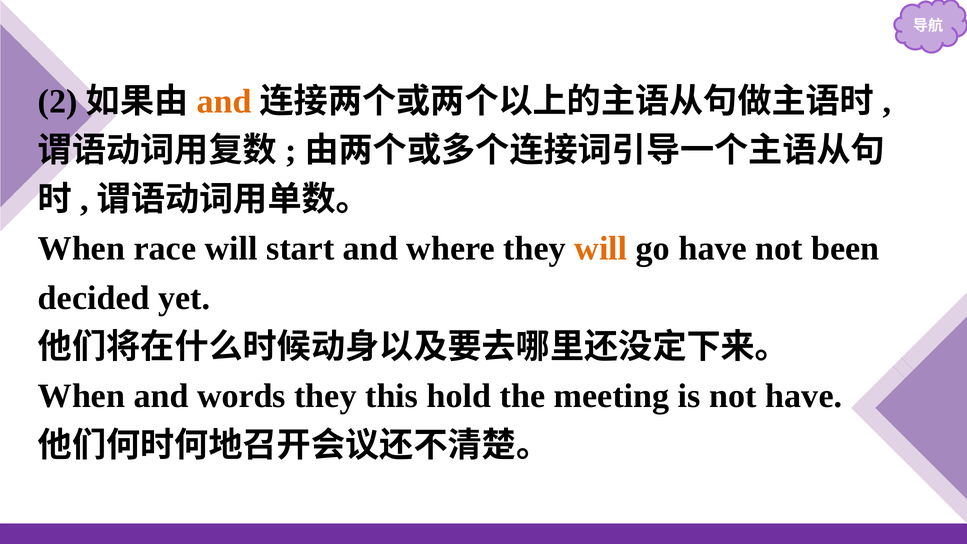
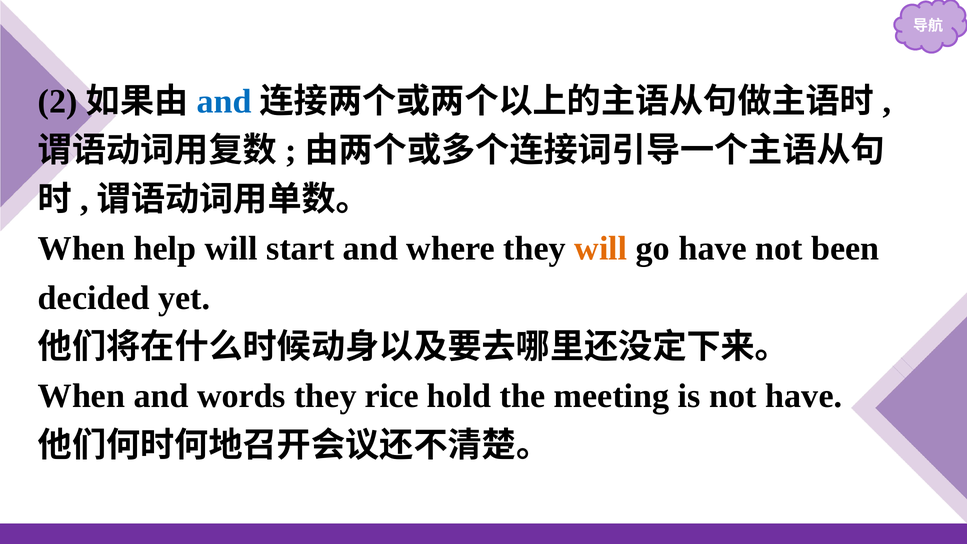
and colour: orange -> blue (224, 101)
race: race -> help (165, 249)
this: this -> rice (392, 396)
